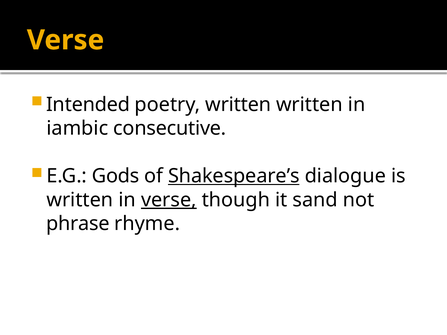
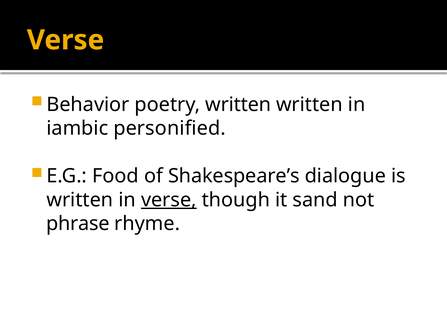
Intended: Intended -> Behavior (88, 105)
consecutive: consecutive -> personified (170, 128)
Gods: Gods -> Food (115, 176)
Shakespeare’s underline: present -> none (234, 176)
